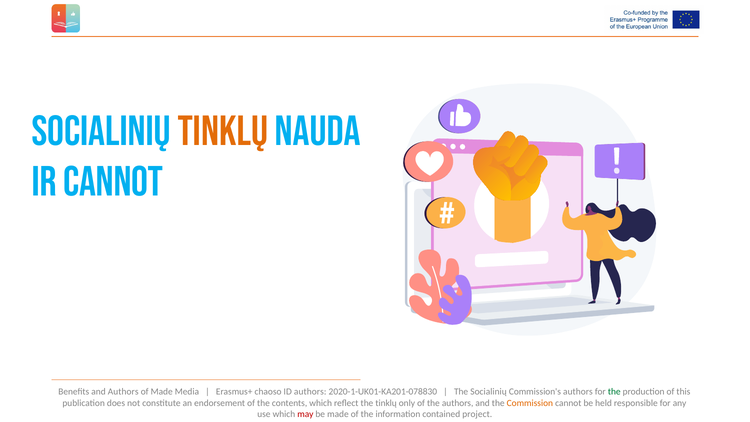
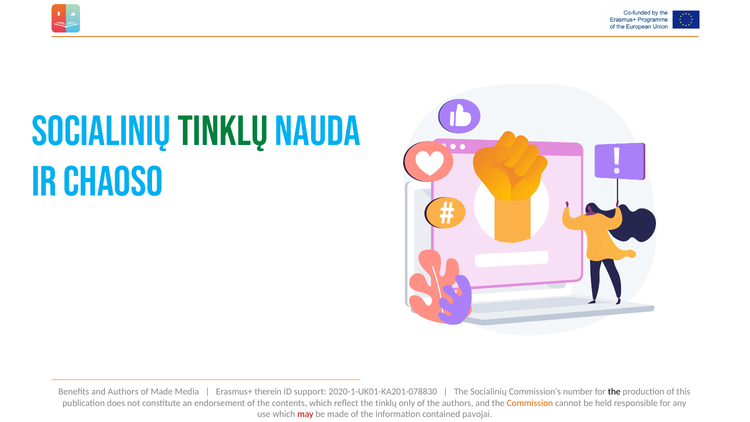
tinklų colour: orange -> green (223, 131)
ir cannot: cannot -> chaoso (113, 182)
chaoso: chaoso -> therein (268, 392)
ID authors: authors -> support (310, 392)
Commission's authors: authors -> number (578, 392)
the colour: green -> black (614, 392)
project: project -> pavojai (477, 414)
